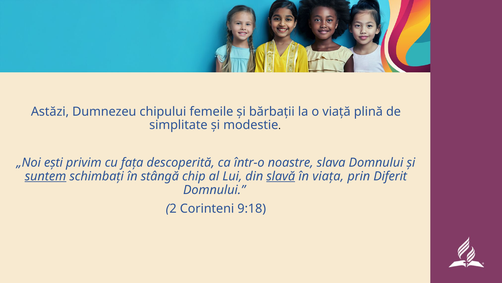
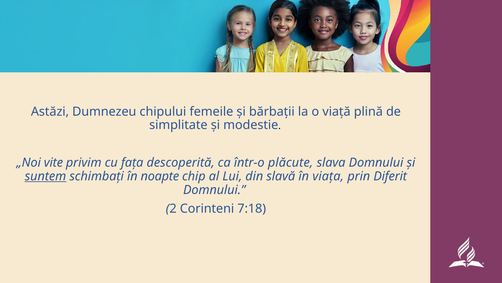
ești: ești -> vite (53, 162)
noastre: noastre -> plăcute (291, 162)
stângă: stângă -> noapte (160, 176)
slavă underline: present -> none (281, 176)
9:18: 9:18 -> 7:18 (252, 208)
